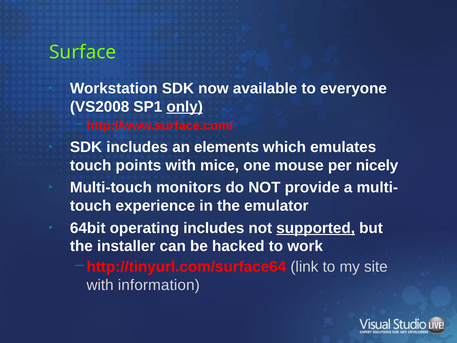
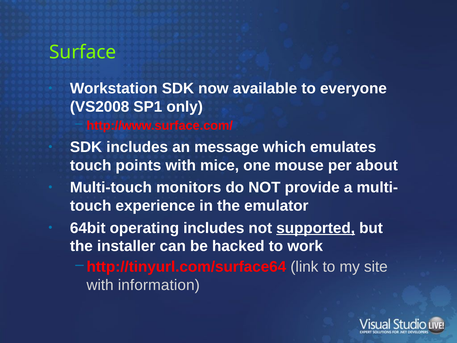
only underline: present -> none (185, 107)
elements: elements -> message (226, 147)
nicely: nicely -> about (377, 165)
